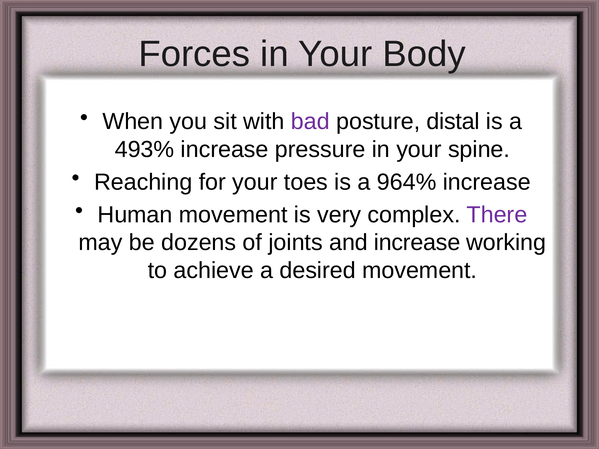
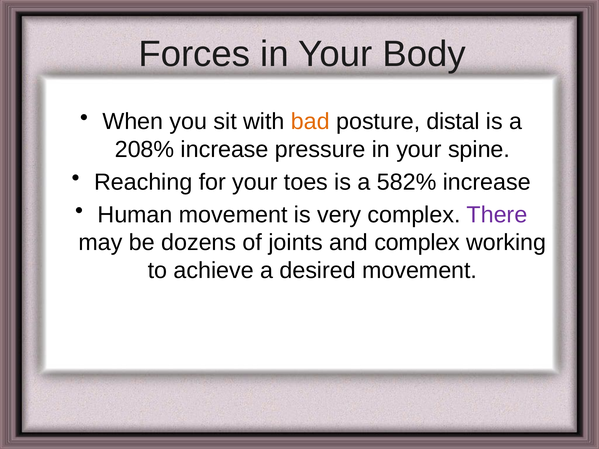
bad colour: purple -> orange (310, 122)
493%: 493% -> 208% (145, 150)
964%: 964% -> 582% (407, 182)
and increase: increase -> complex (417, 243)
